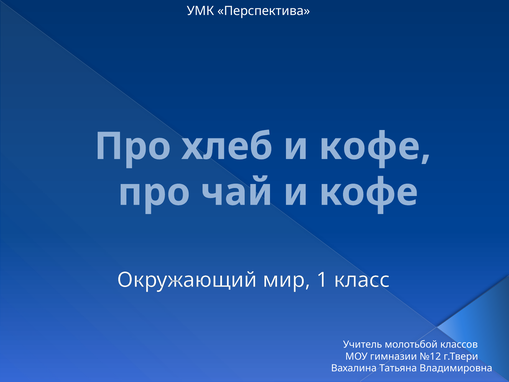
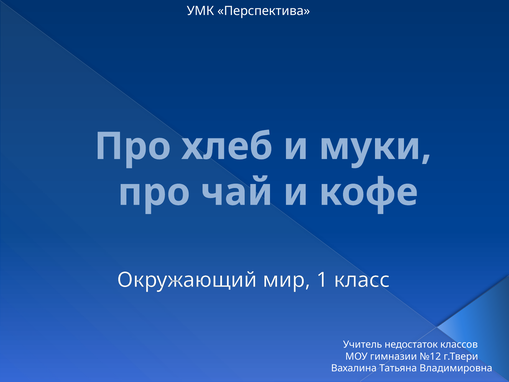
хлеб и кофе: кофе -> муки (375, 146)
молотьбой: молотьбой -> недостаток (411, 344)
